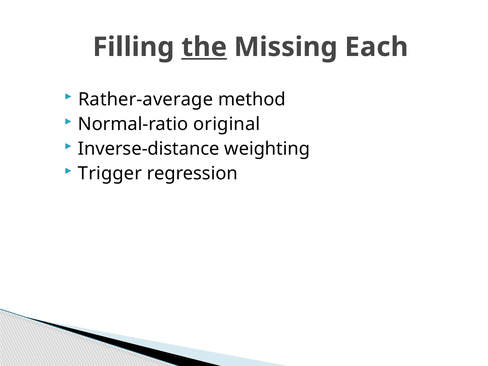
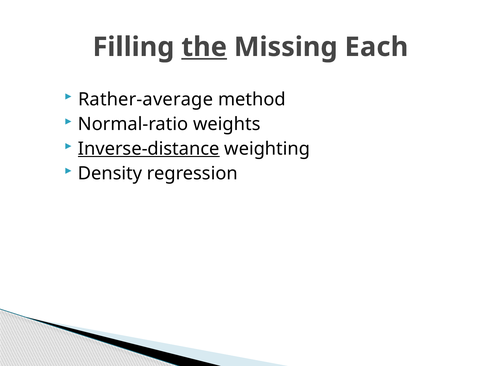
original: original -> weights (227, 124)
Inverse-distance underline: none -> present (149, 149)
Trigger: Trigger -> Density (110, 173)
